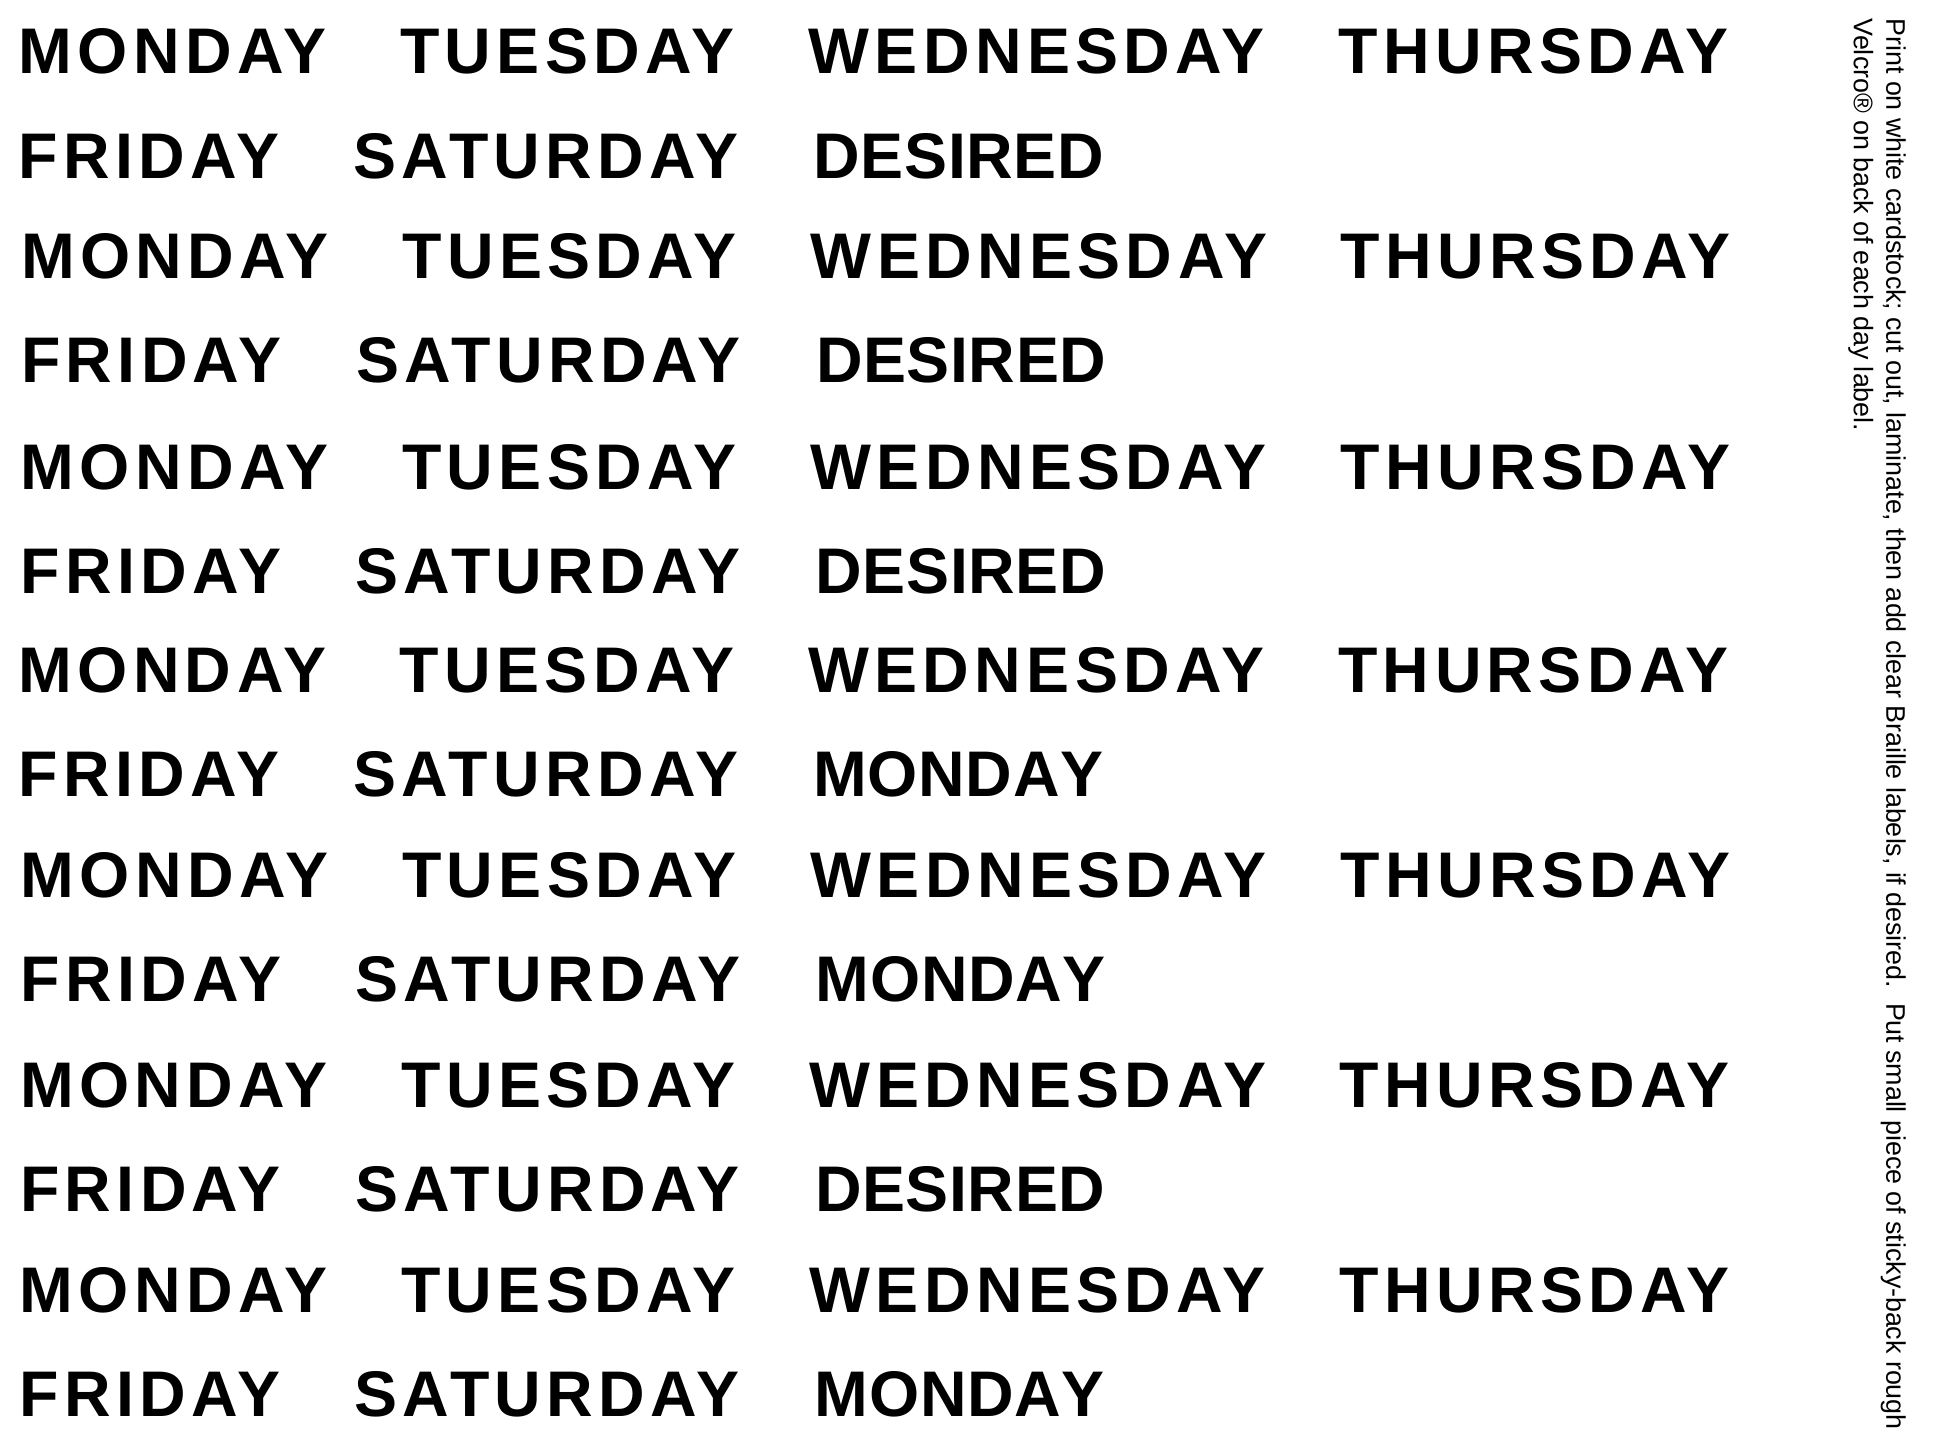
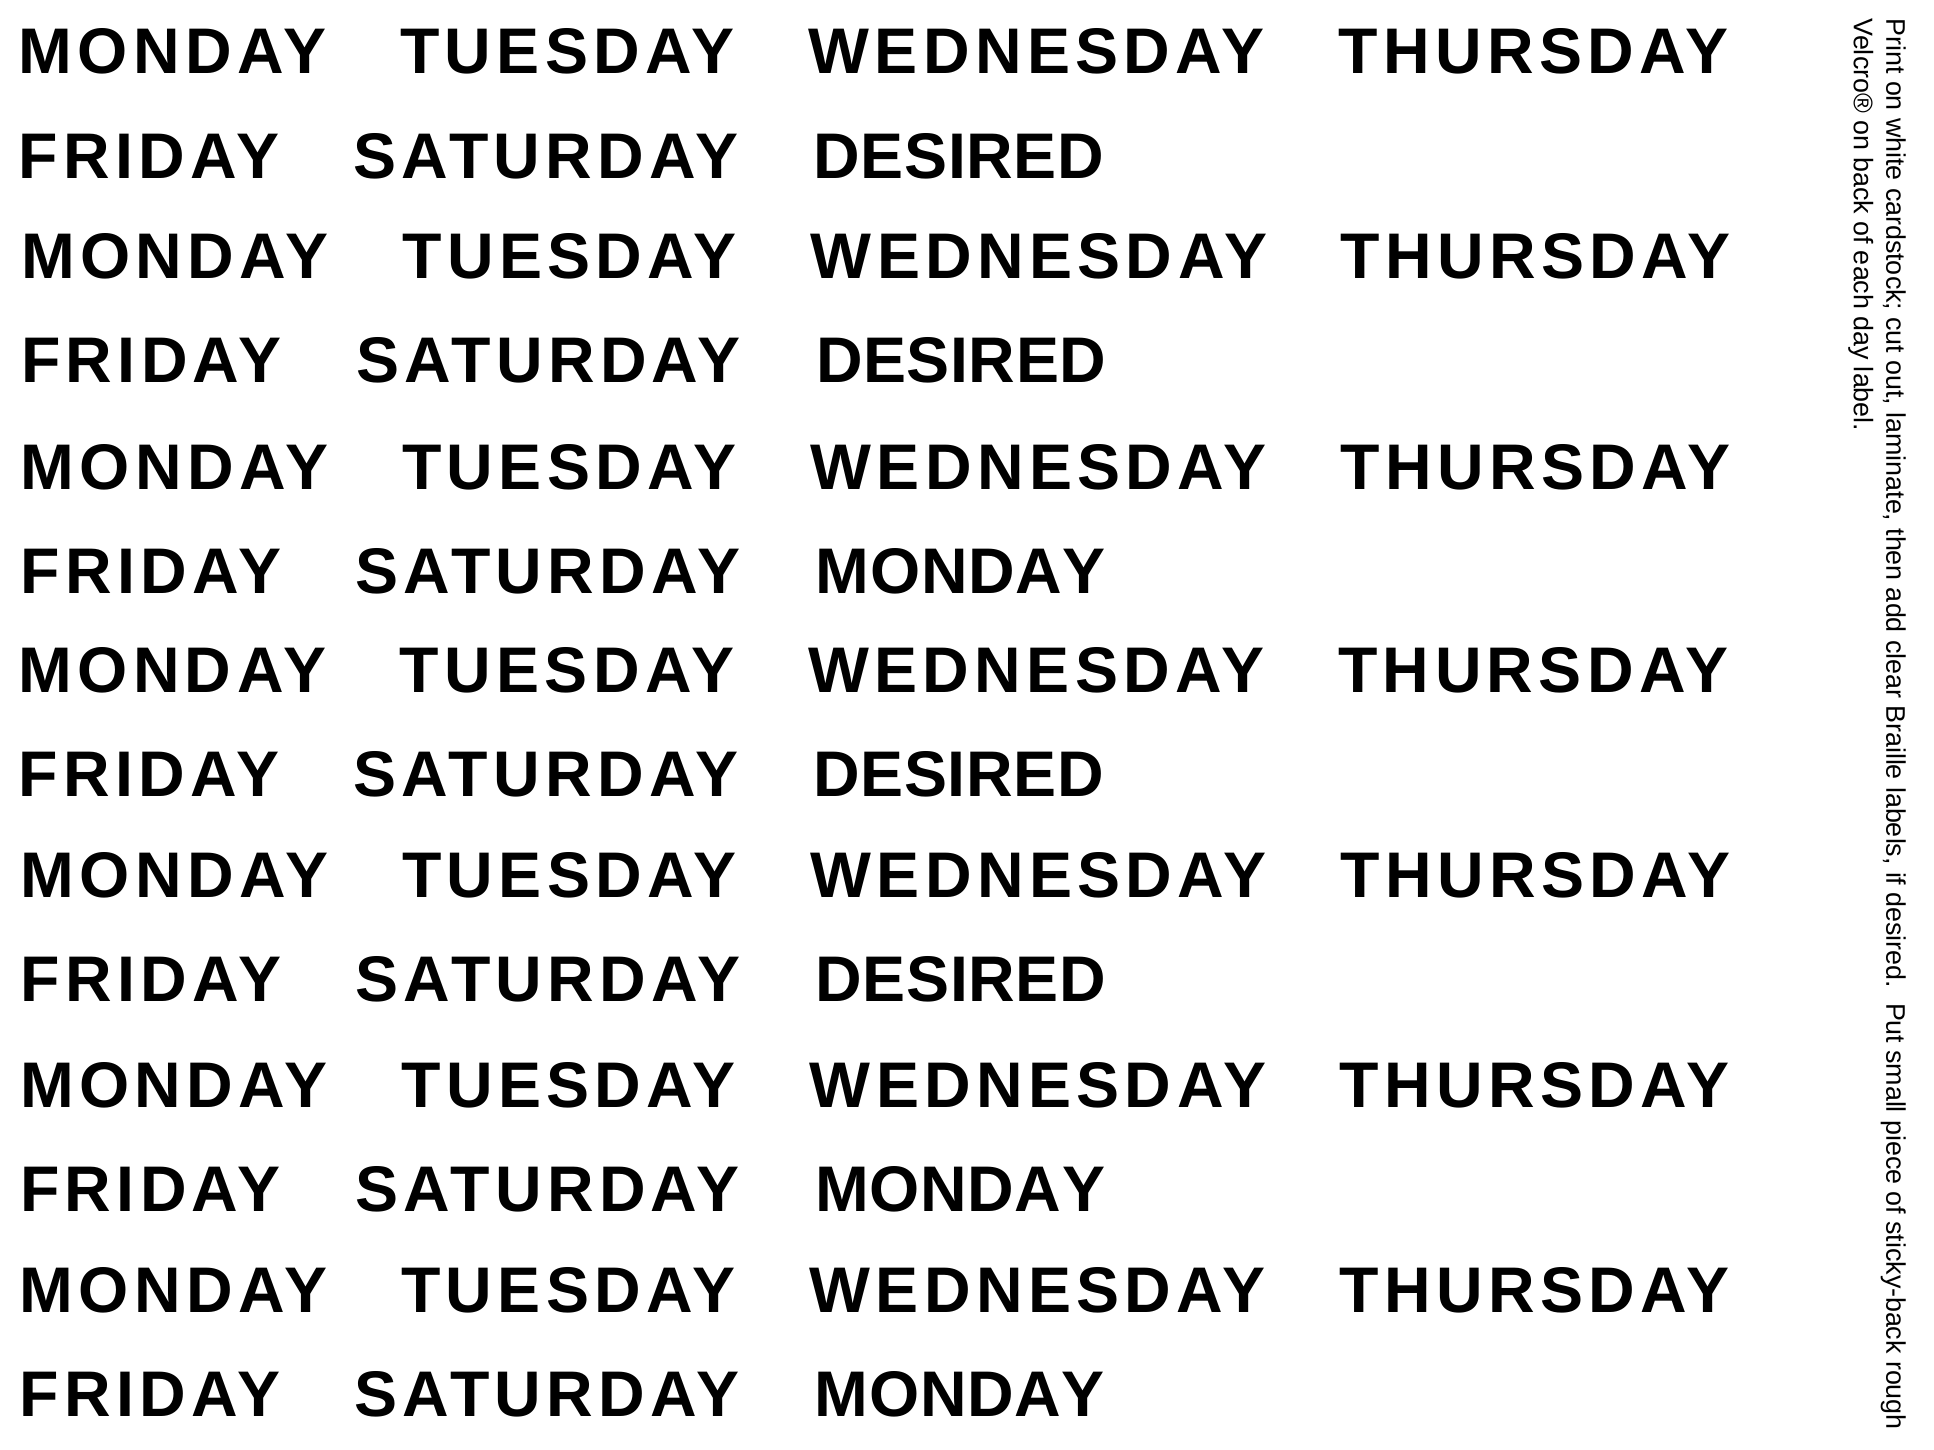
DESIRED: DESIRED -> MONDAY (961, 573)
MONDAY: MONDAY -> DESIRED (958, 775)
MONDAY: MONDAY -> DESIRED (961, 980)
DESIRED: DESIRED -> MONDAY (960, 1191)
